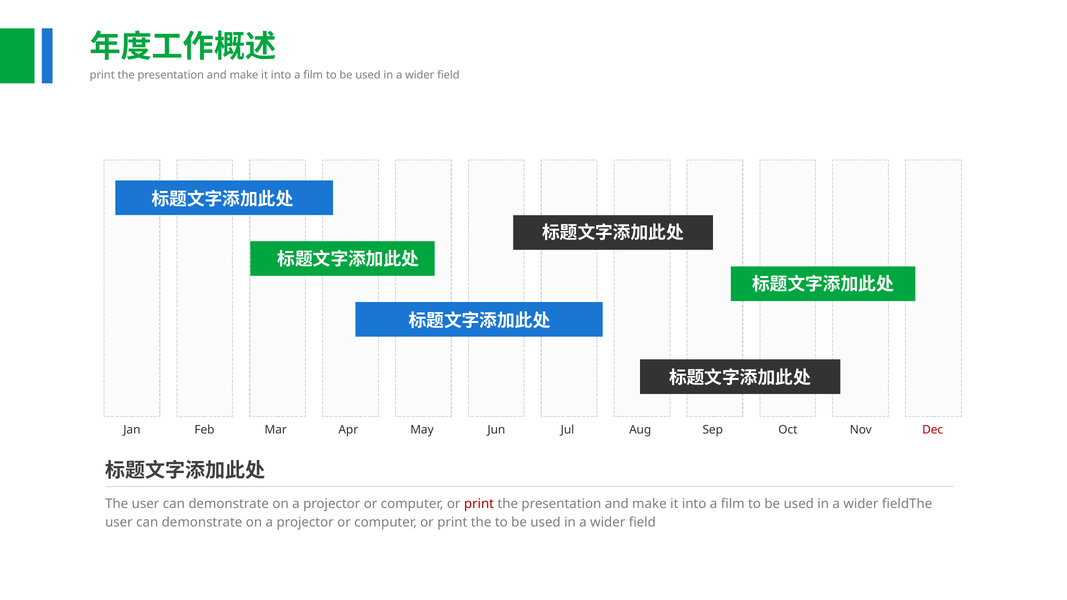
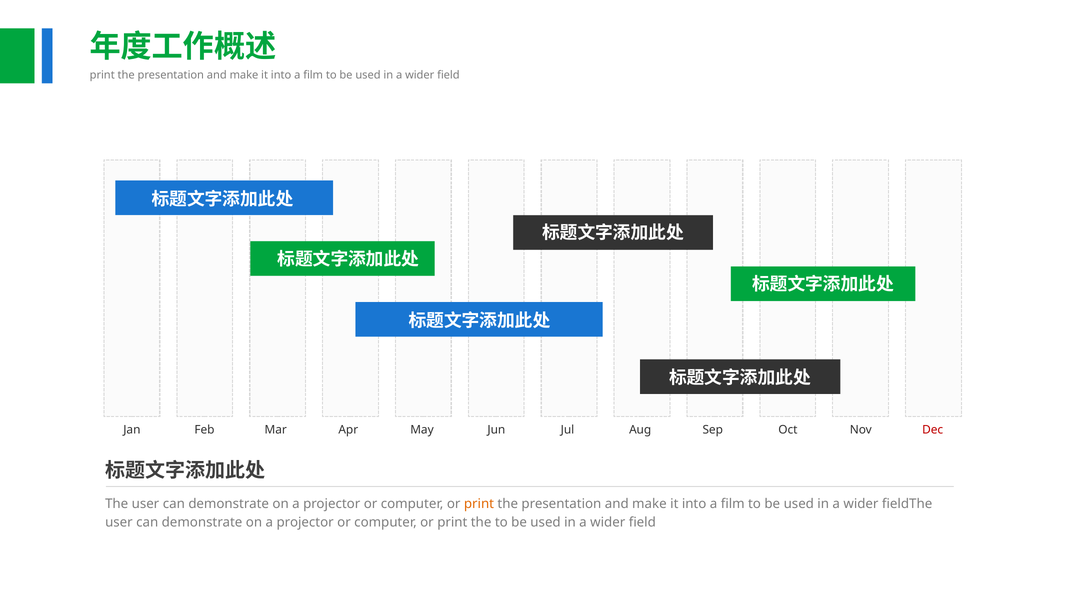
print colour: red -> orange (479, 504)
